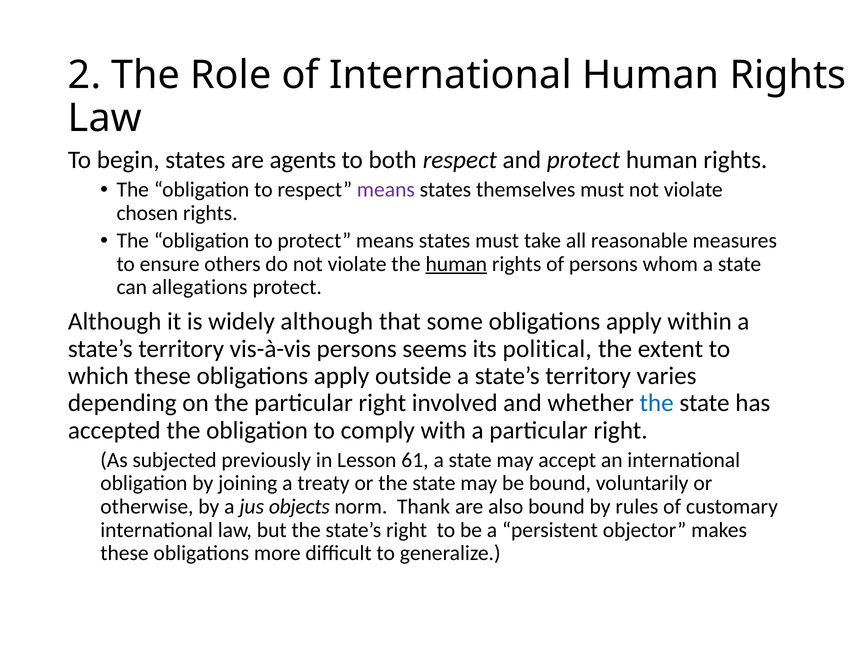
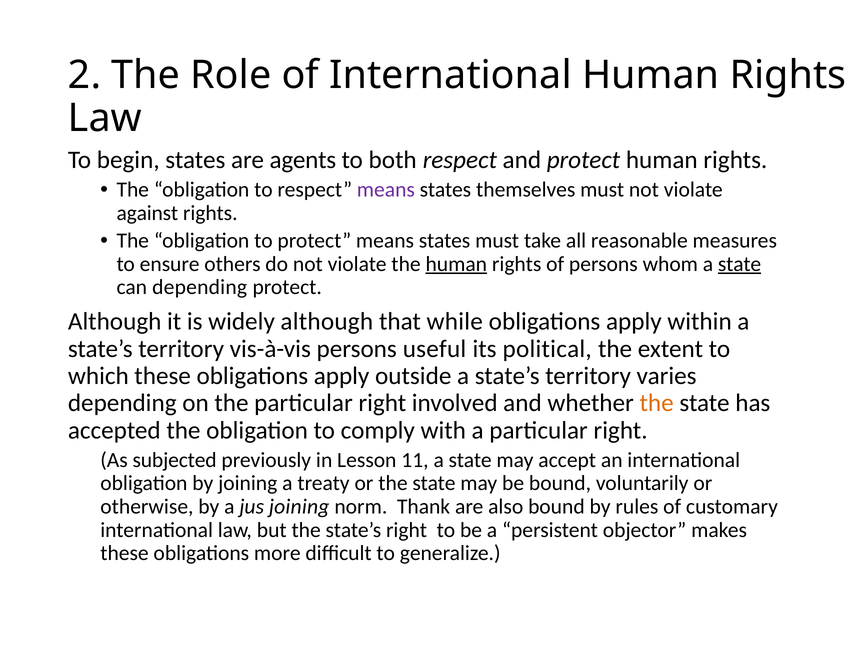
chosen: chosen -> against (147, 213)
state underline: none -> present (740, 264)
can allegations: allegations -> depending (200, 287)
some: some -> while (455, 322)
seems: seems -> useful (435, 349)
the colour: blue -> orange (657, 403)
61: 61 -> 11 (415, 460)
jus objects: objects -> joining (299, 507)
